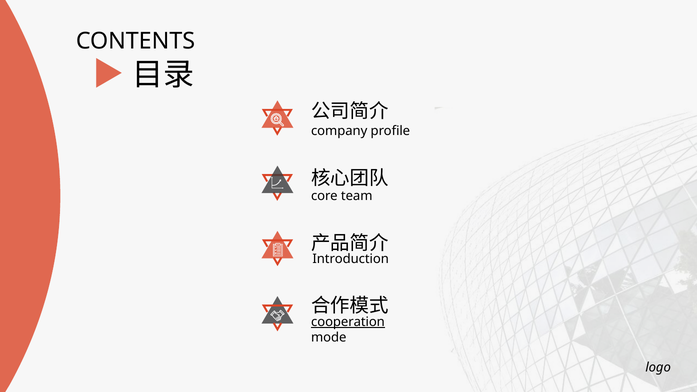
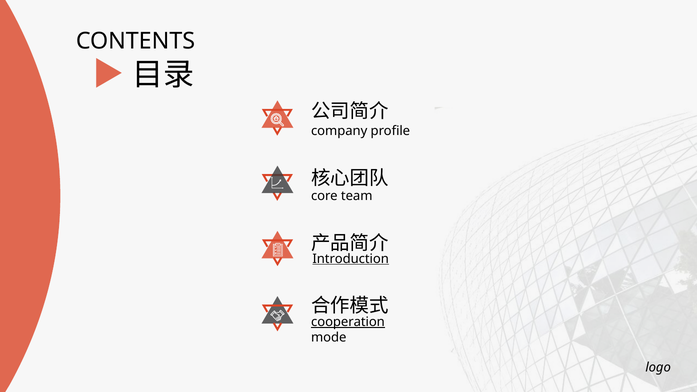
Introduction underline: none -> present (351, 259)
